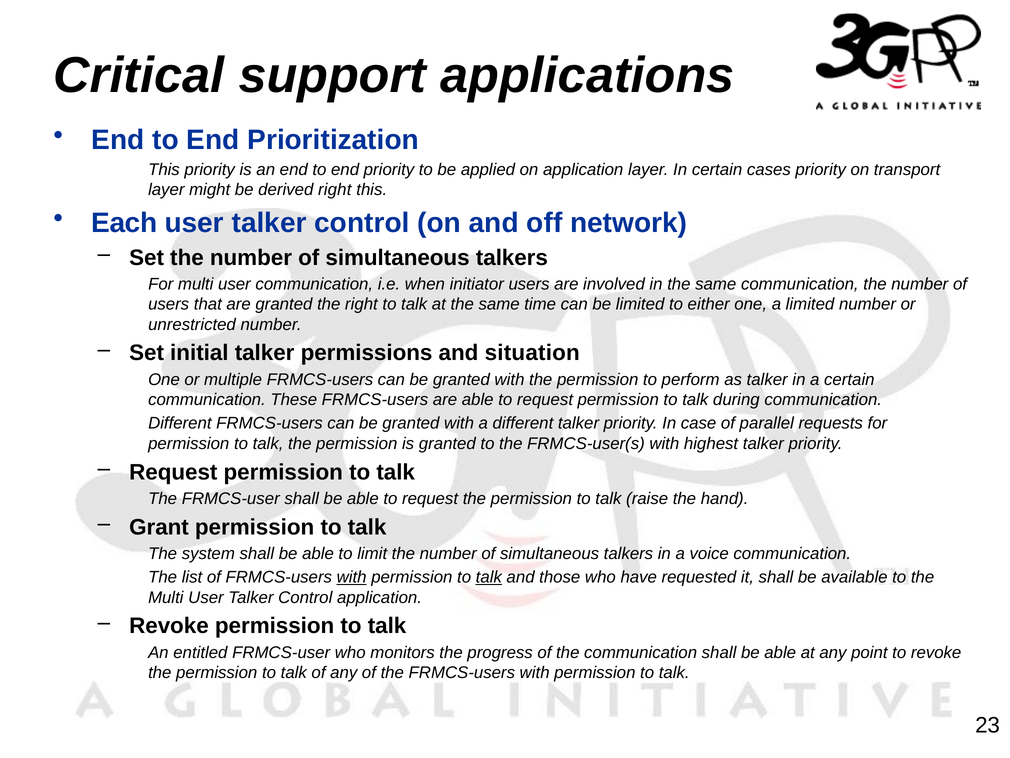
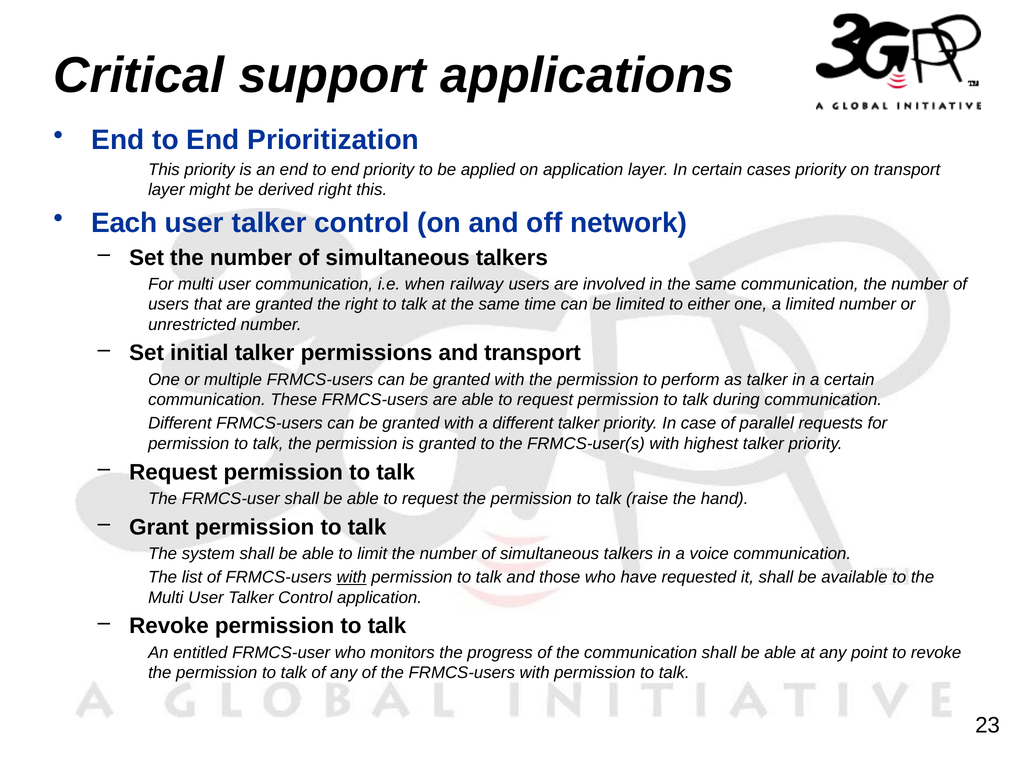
initiator: initiator -> railway (477, 284)
and situation: situation -> transport (532, 353)
talk underline: present -> none (489, 577)
